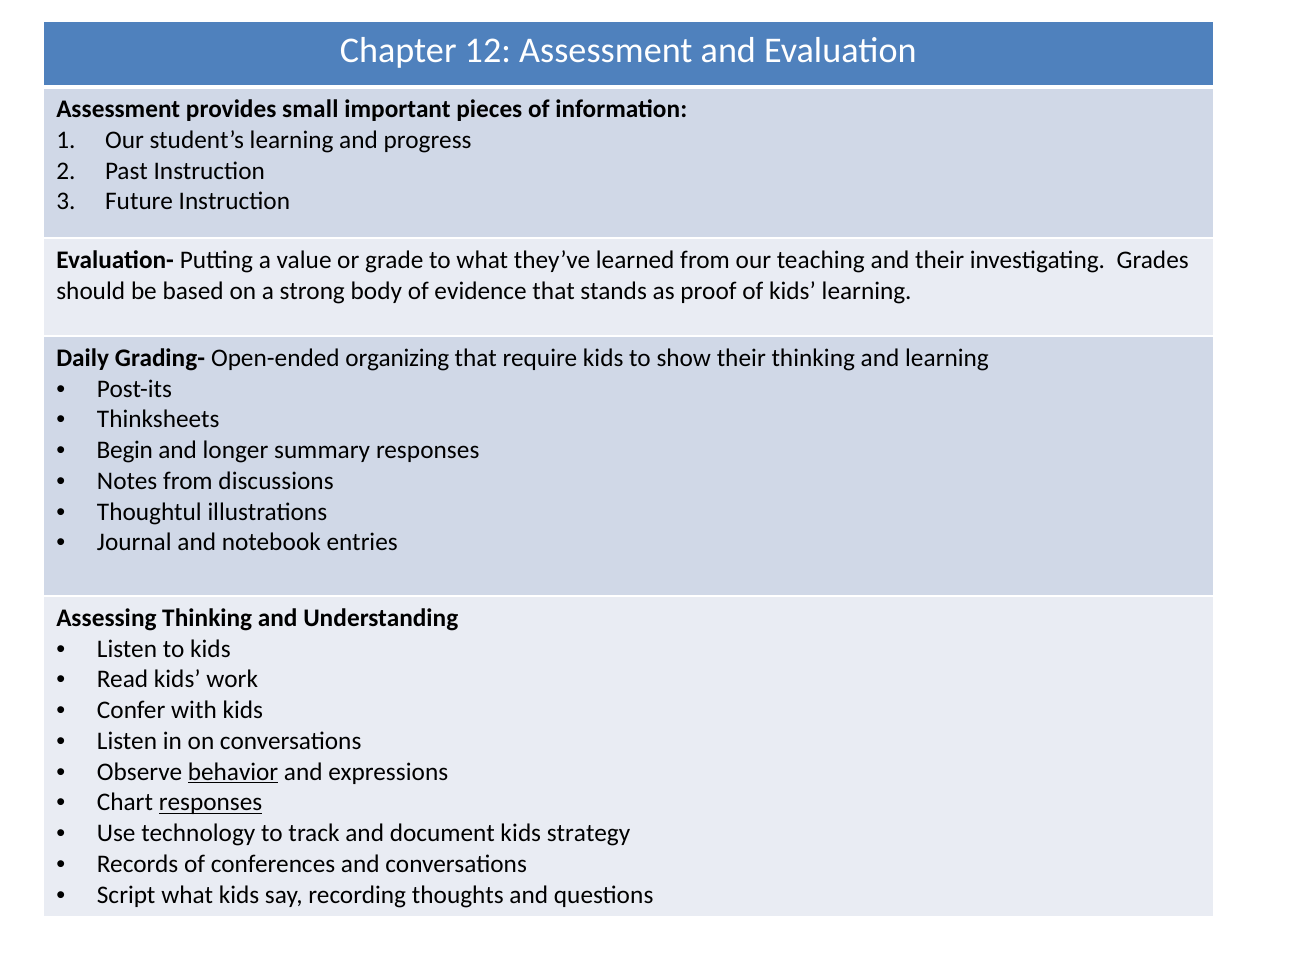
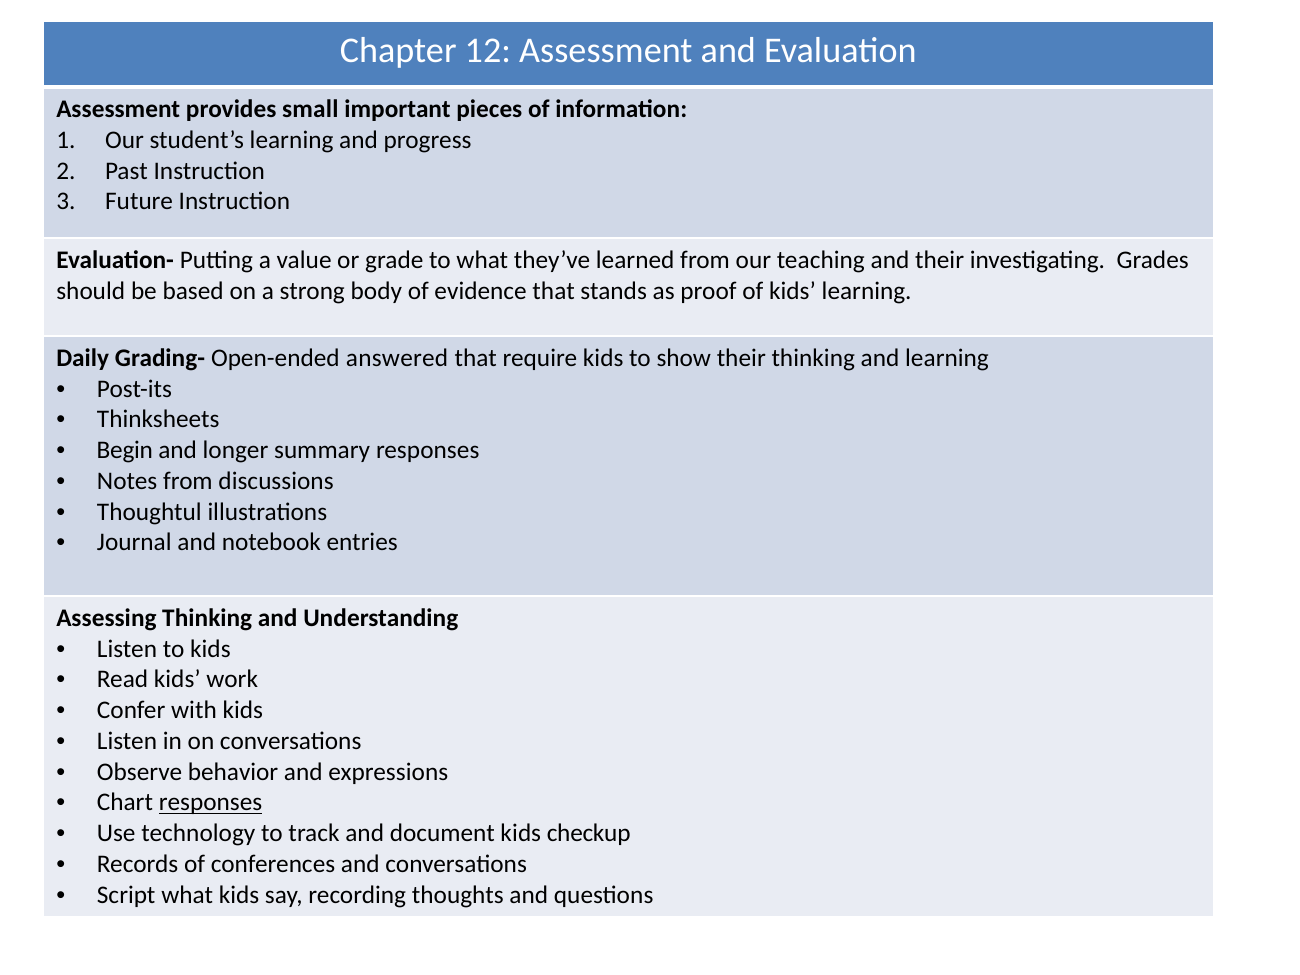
organizing: organizing -> answered (397, 358)
behavior underline: present -> none (233, 772)
strategy: strategy -> checkup (589, 833)
